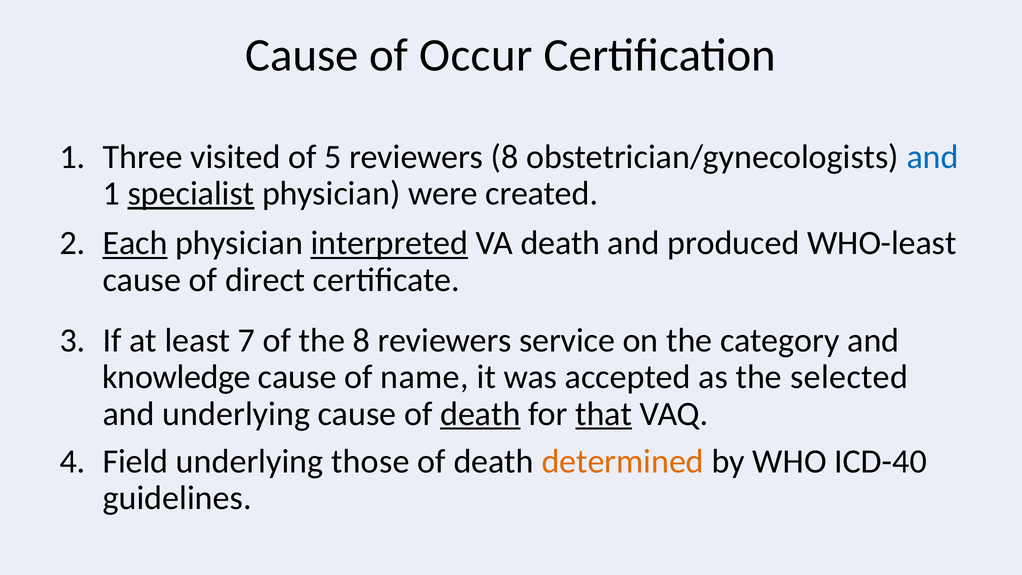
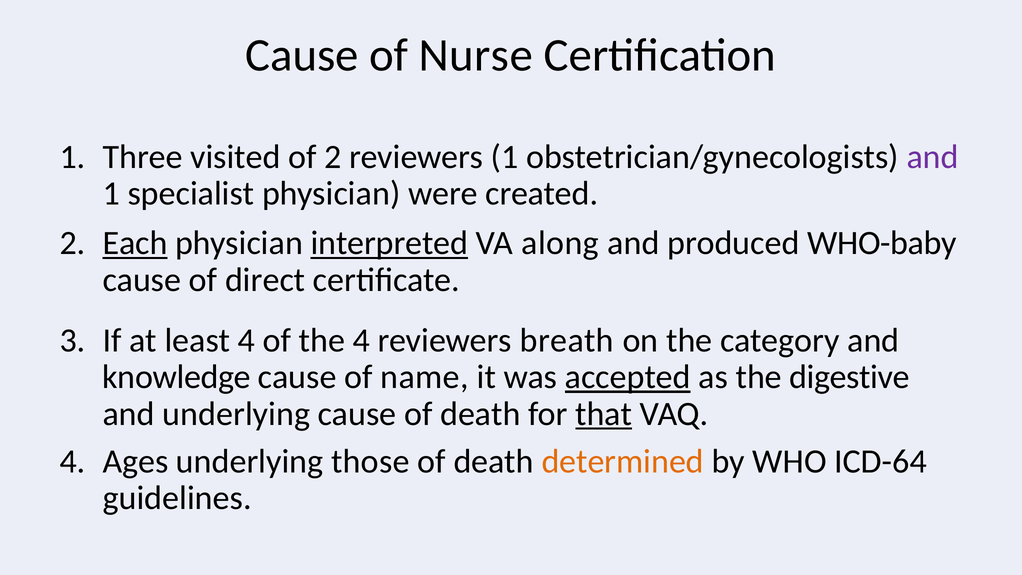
Occur: Occur -> Nurse (476, 55)
of 5: 5 -> 2 (333, 157)
reviewers 8: 8 -> 1 (505, 157)
and colour: blue -> purple (933, 157)
specialist underline: present -> none (191, 194)
VA death: death -> along (560, 243)
WHO-least: WHO-least -> WHO-baby (882, 243)
least 7: 7 -> 4 (246, 340)
the 8: 8 -> 4 (361, 340)
service: service -> breath (567, 340)
accepted underline: none -> present (628, 377)
selected: selected -> digestive (849, 377)
death underline: present -> none (480, 414)
Field: Field -> Ages (136, 461)
ICD-40: ICD-40 -> ICD-64 (881, 461)
